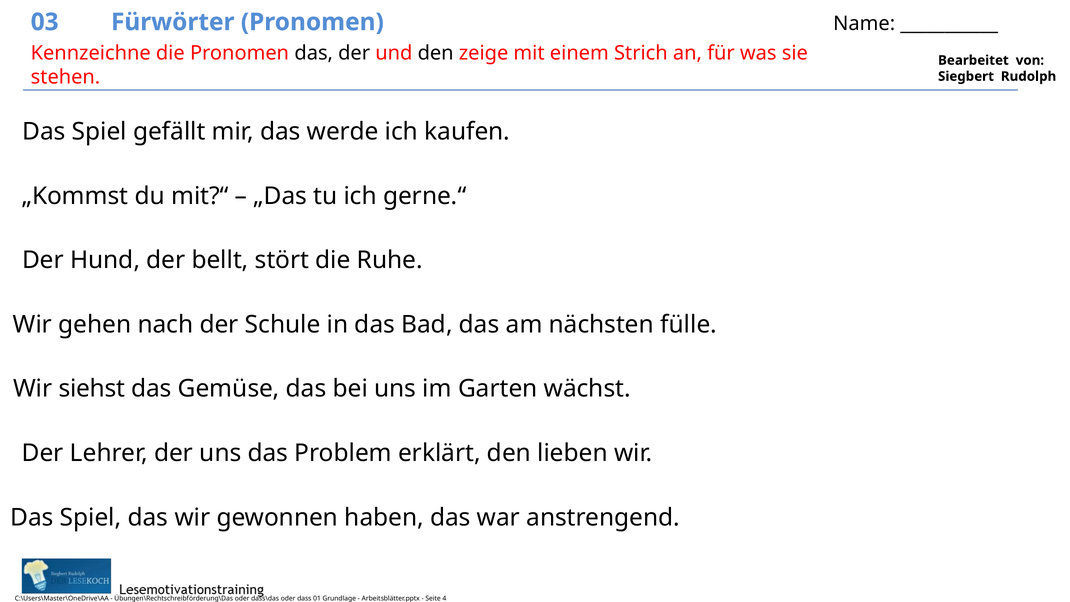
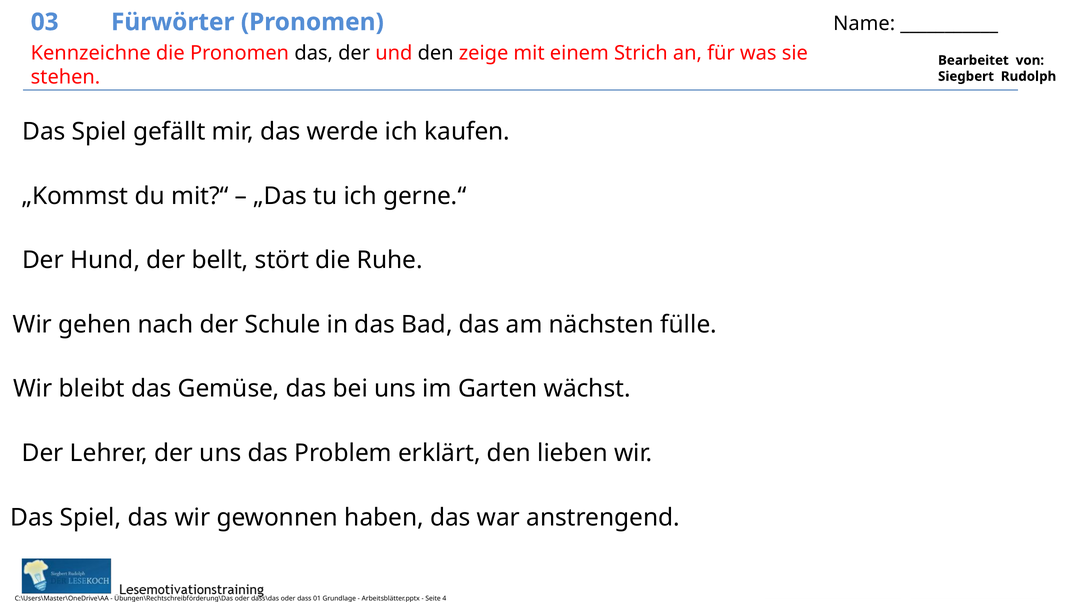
siehst: siehst -> bleibt (92, 389)
